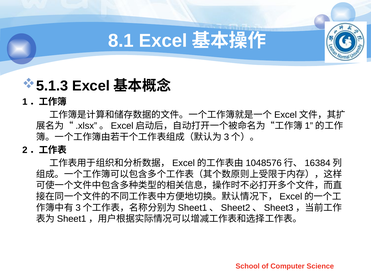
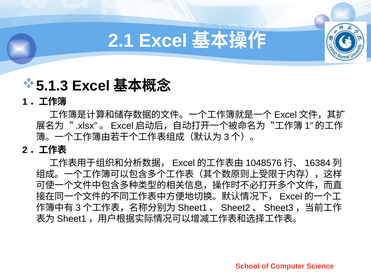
8.1: 8.1 -> 2.1 (121, 41)
